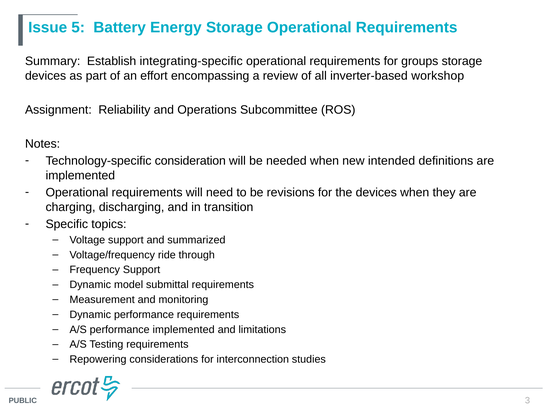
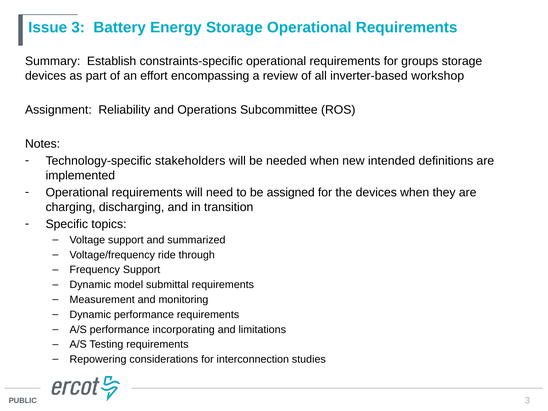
Issue 5: 5 -> 3 (78, 28)
integrating-specific: integrating-specific -> constraints-specific (191, 61)
consideration: consideration -> stakeholders (190, 161)
revisions: revisions -> assigned (291, 193)
performance implemented: implemented -> incorporating (184, 330)
